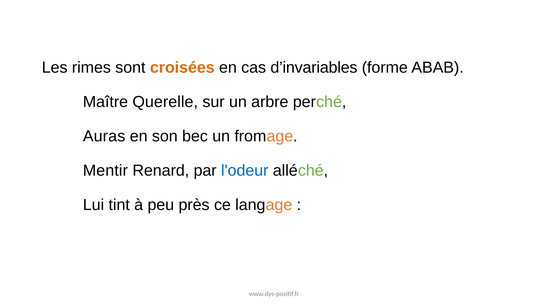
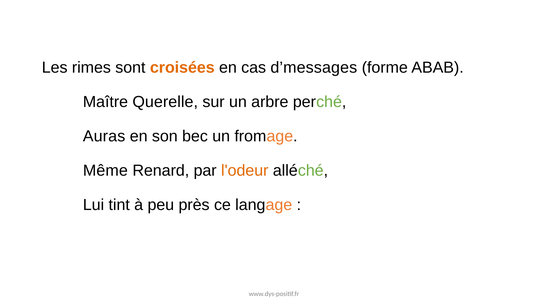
d’invariables: d’invariables -> d’messages (314, 67)
Mentir: Mentir -> Même (105, 171)
l'odeur colour: blue -> orange (245, 171)
